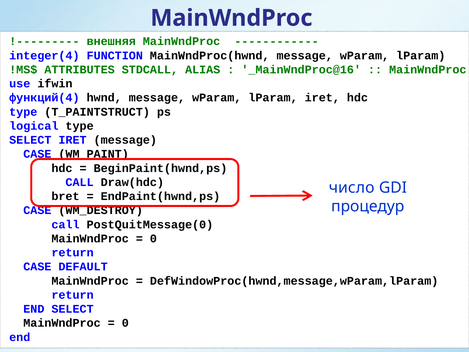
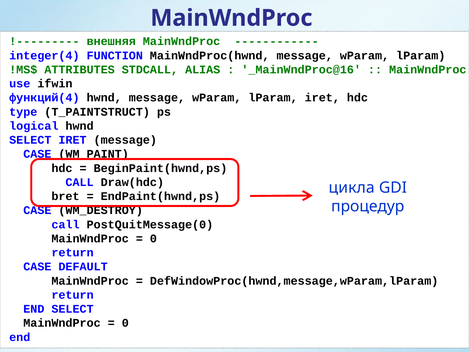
logical type: type -> hwnd (80, 126)
число: число -> цикла (352, 187)
